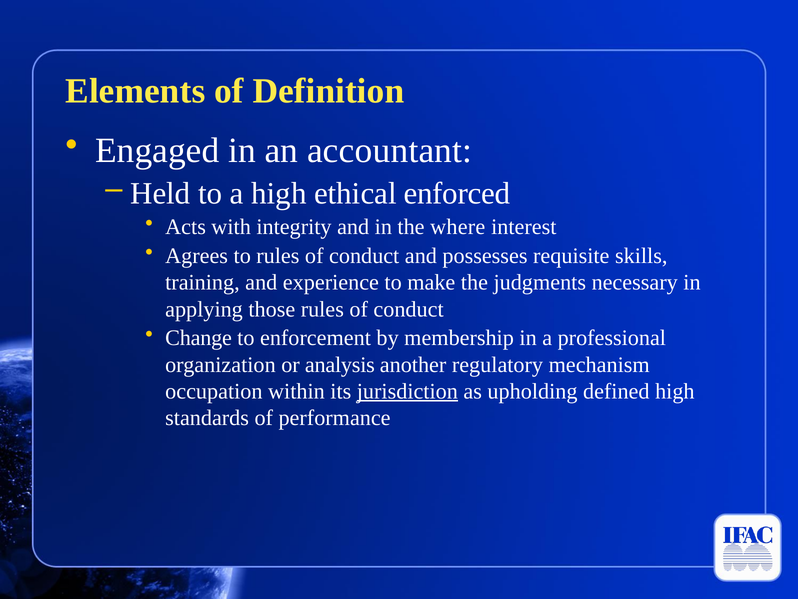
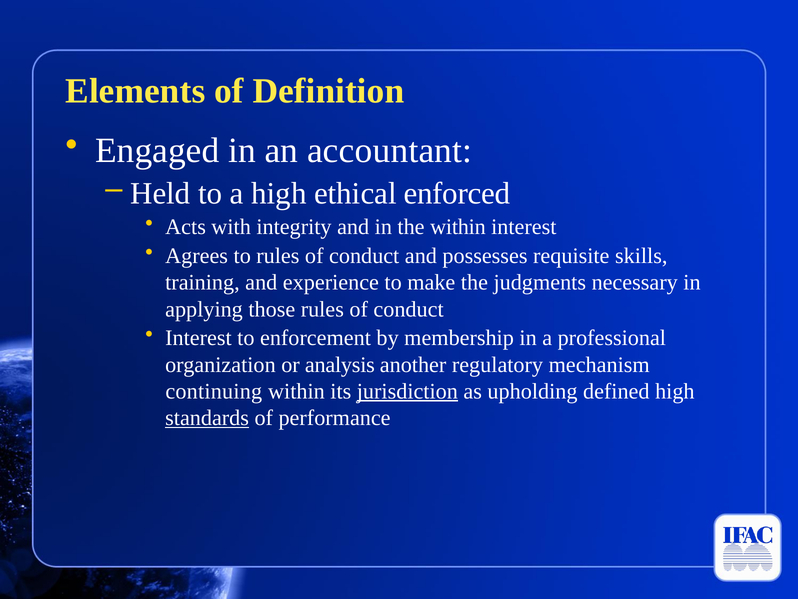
the where: where -> within (458, 227)
Change: Change -> Interest (198, 338)
occupation: occupation -> continuing (214, 391)
standards underline: none -> present (207, 418)
